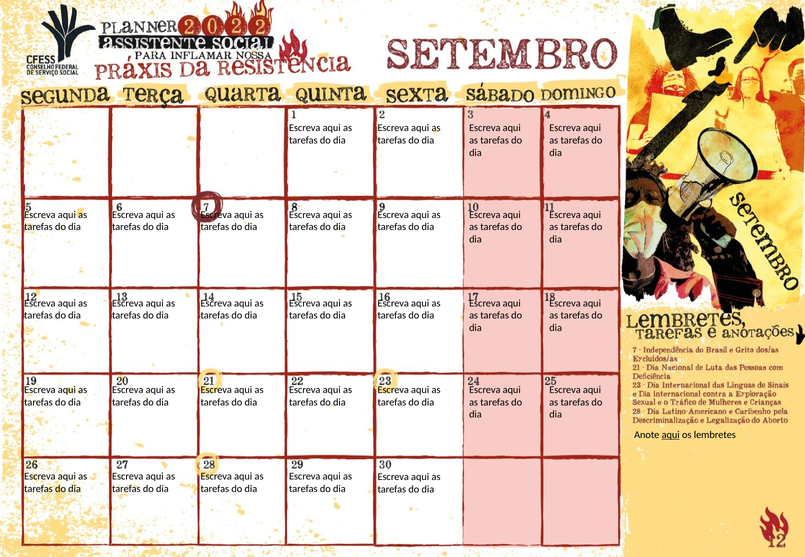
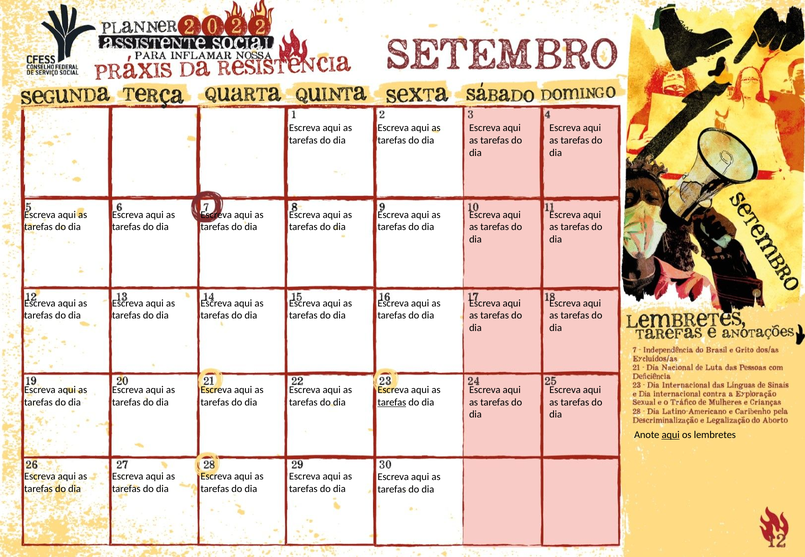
tarefas underline: none -> present (392, 402)
